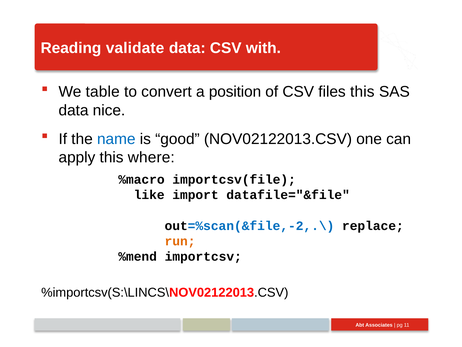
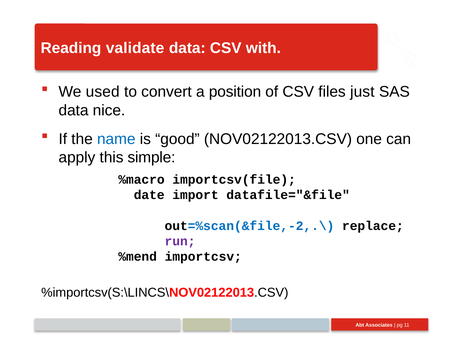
table: table -> used (103, 92)
files this: this -> just (362, 92)
where: where -> simple (151, 157)
like: like -> date (149, 195)
run colour: orange -> purple (180, 241)
